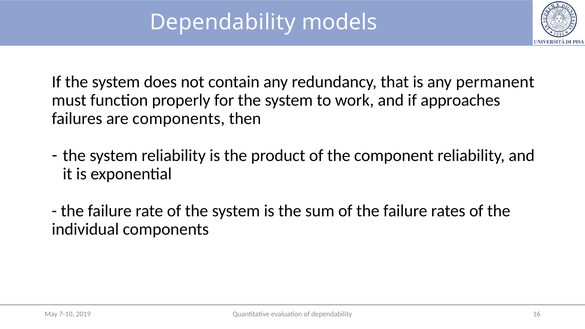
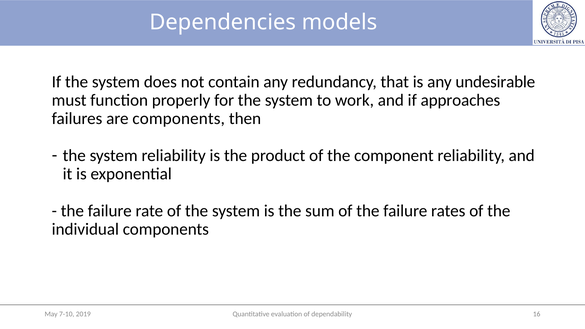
Dependability: Dependability -> Dependencies (223, 22)
permanent: permanent -> undesirable (495, 82)
